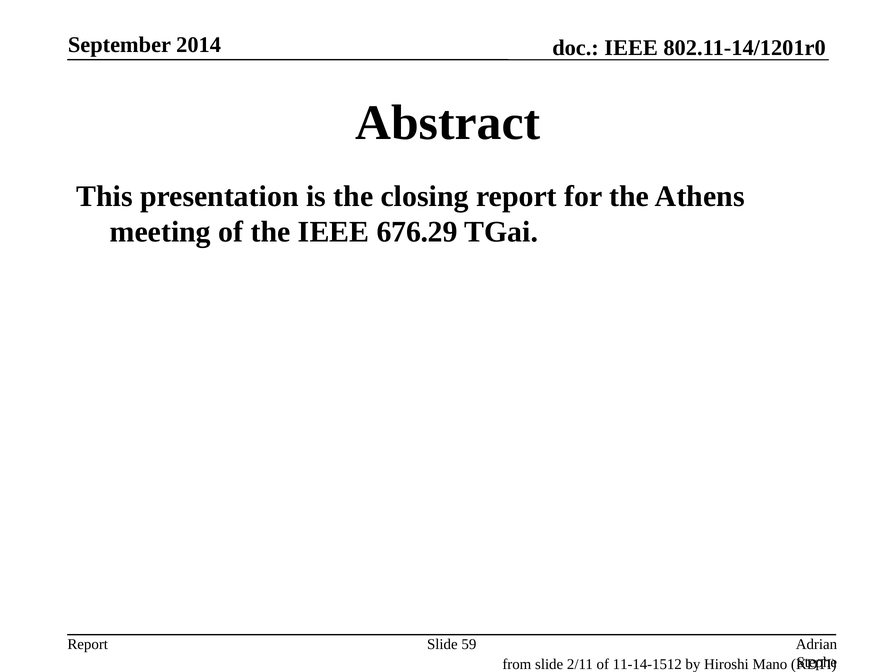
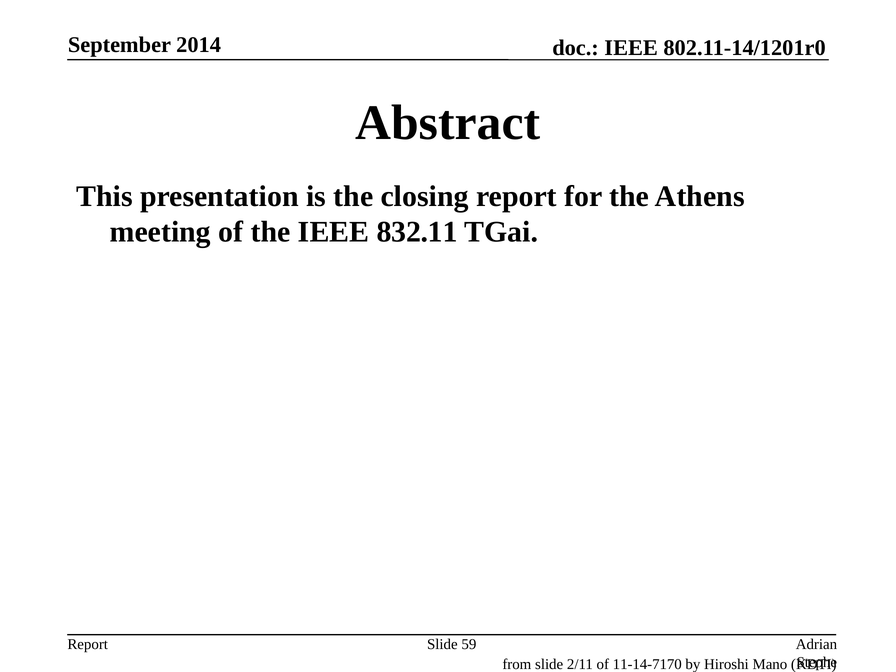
676.29: 676.29 -> 832.11 (417, 232)
11-14-1512: 11-14-1512 -> 11-14-7170 (647, 664)
